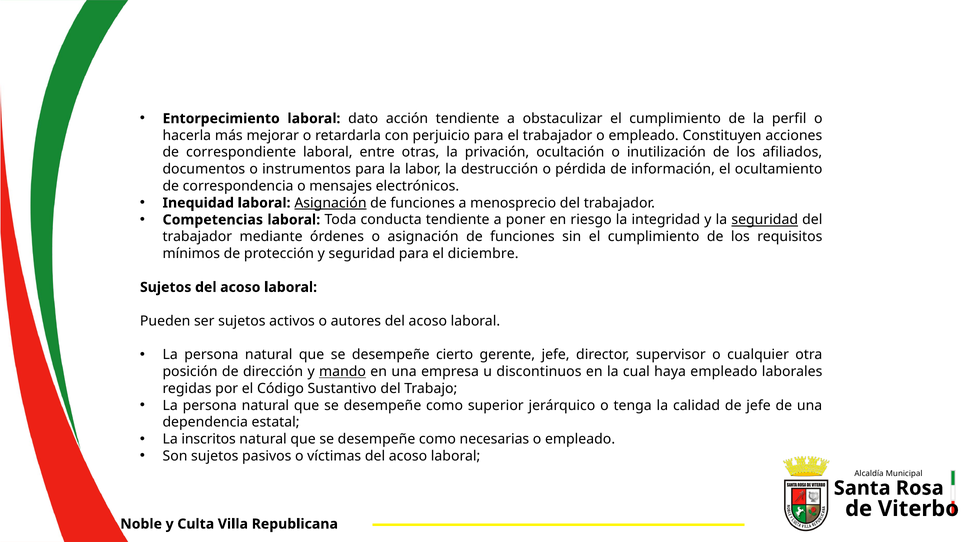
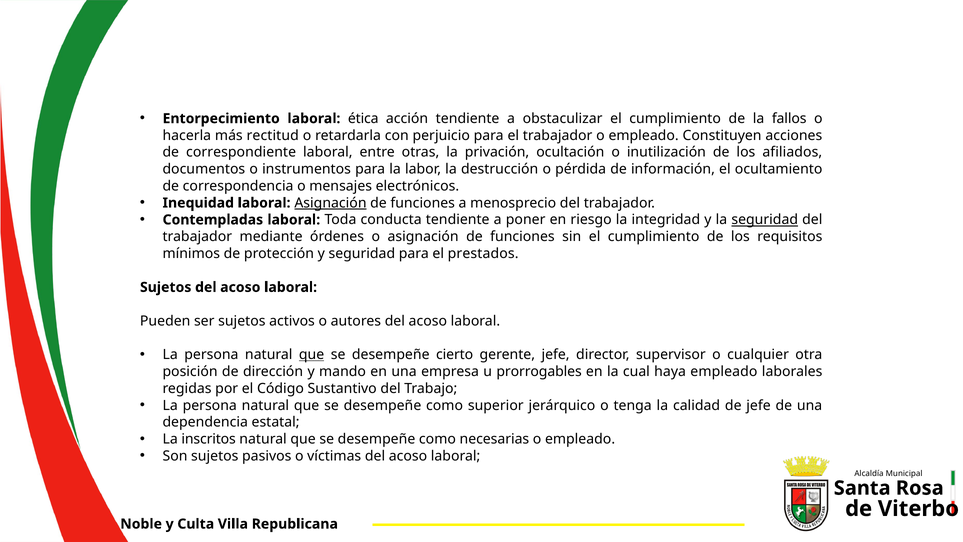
dato: dato -> ética (363, 118)
perfil: perfil -> fallos (789, 118)
mejorar: mejorar -> rectitud (273, 135)
Competencias: Competencias -> Contempladas (213, 220)
diciembre: diciembre -> prestados (483, 253)
que underline: none -> present (312, 355)
mando underline: present -> none (343, 371)
discontinuos: discontinuos -> prorrogables (539, 371)
